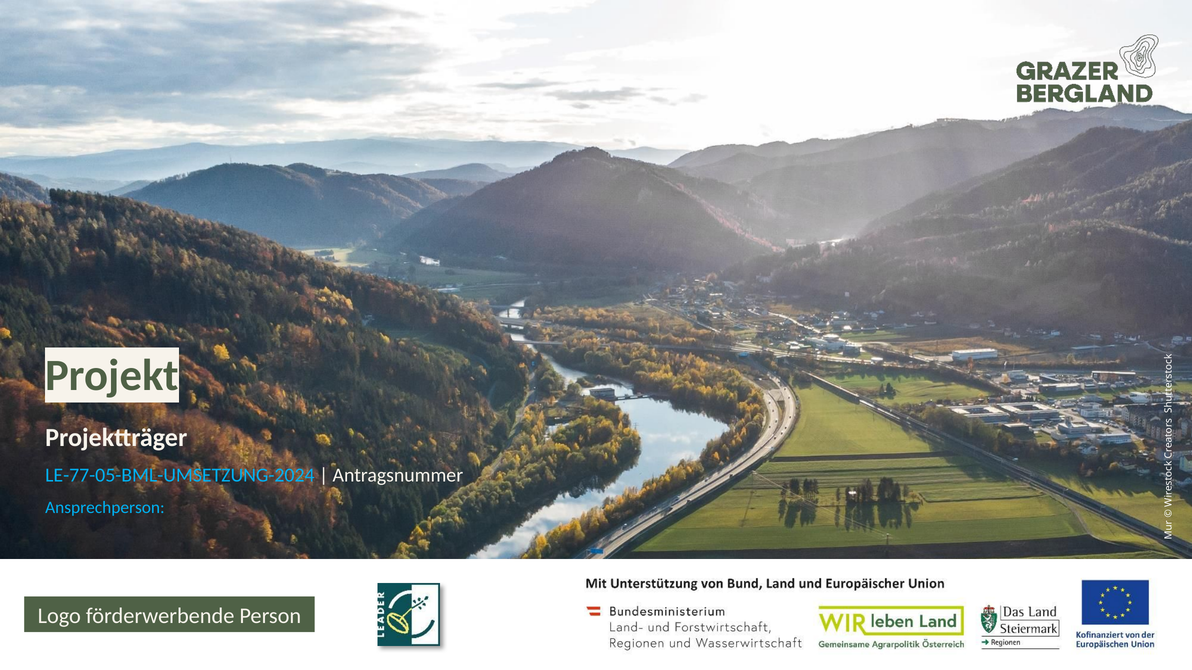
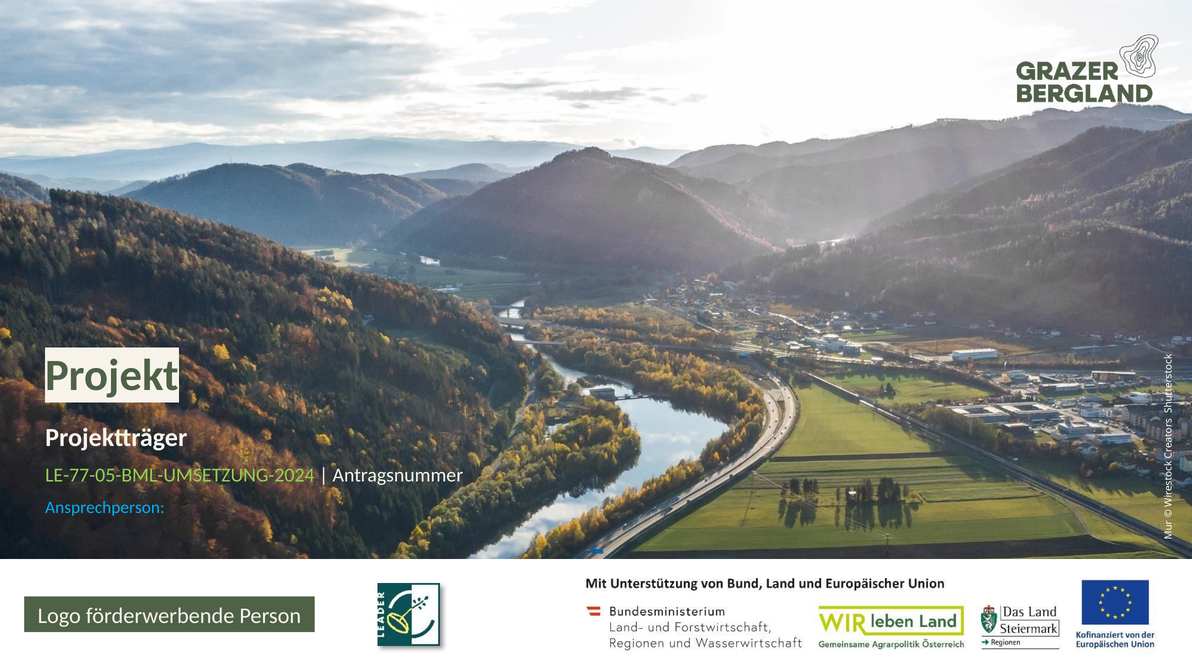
LE-77-05-BML-UMSETZUNG-2024 colour: light blue -> light green (180, 475)
